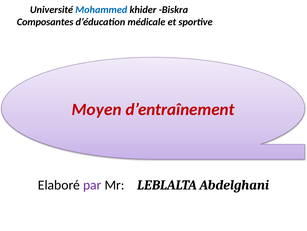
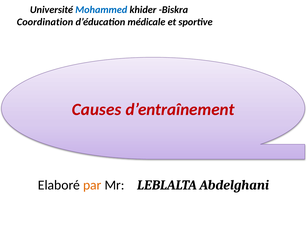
Composantes: Composantes -> Coordination (45, 22)
Moyen: Moyen -> Causes (97, 109)
par colour: purple -> orange (92, 185)
